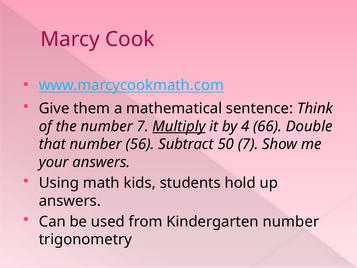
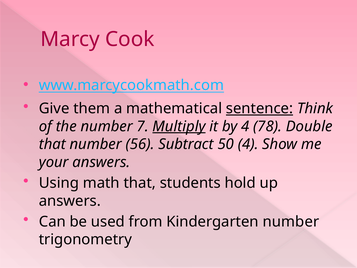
sentence underline: none -> present (260, 108)
66: 66 -> 78 (268, 126)
50 7: 7 -> 4 (248, 144)
math kids: kids -> that (140, 183)
